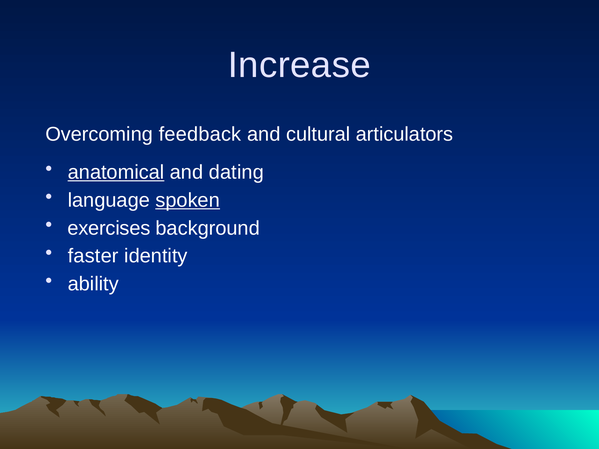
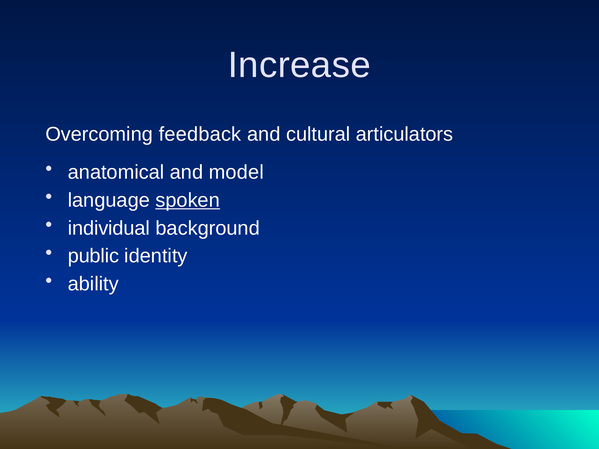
anatomical underline: present -> none (116, 172)
dating: dating -> model (236, 172)
exercises: exercises -> individual (109, 228)
faster: faster -> public (93, 256)
